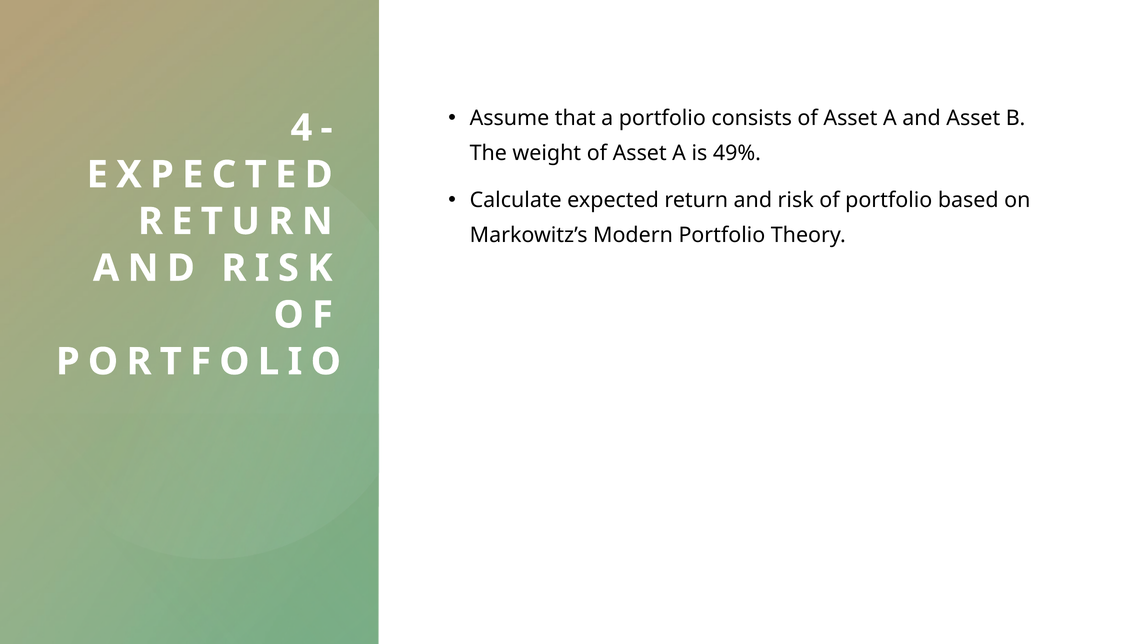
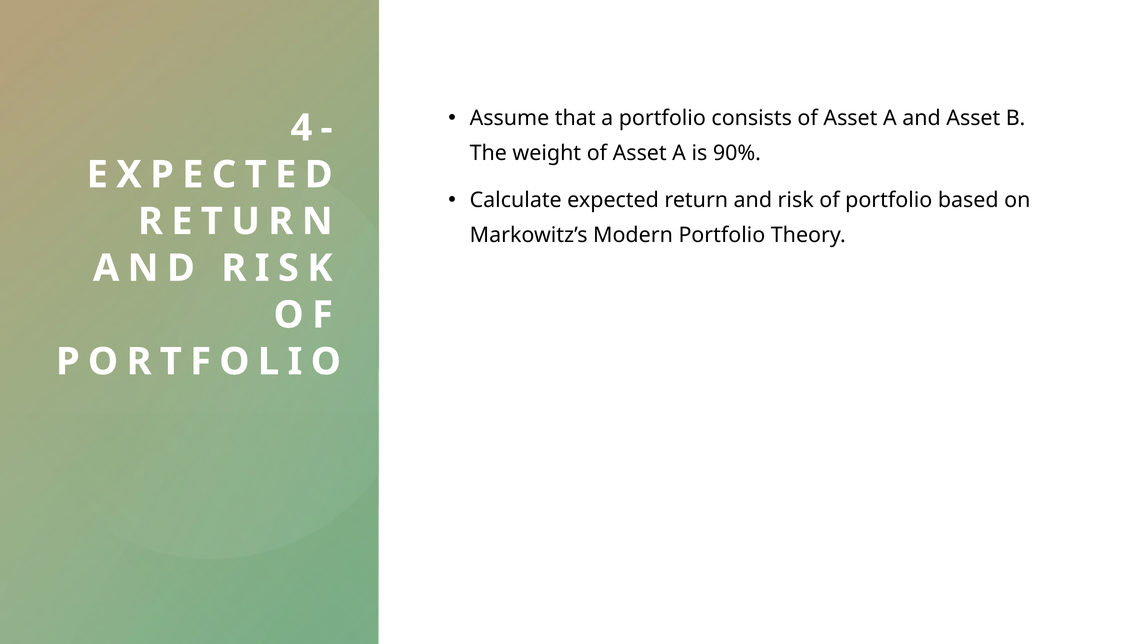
49%: 49% -> 90% (737, 153)
